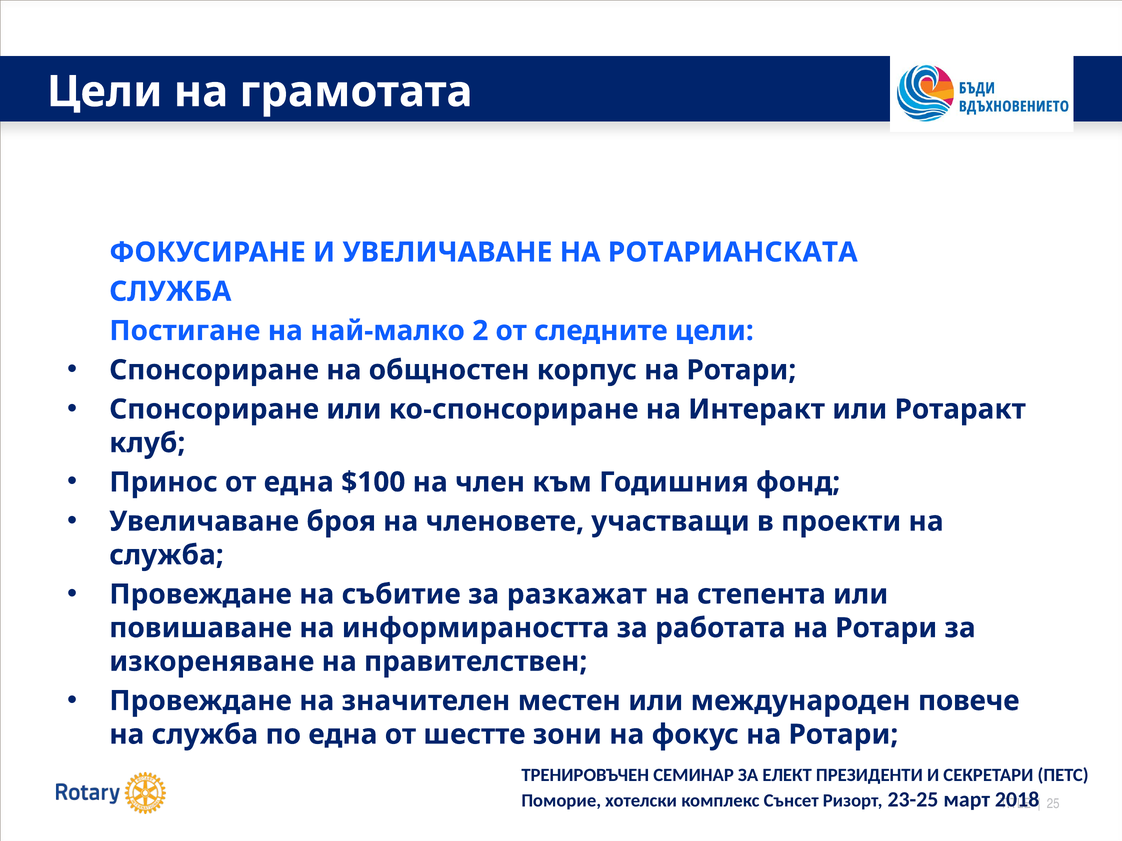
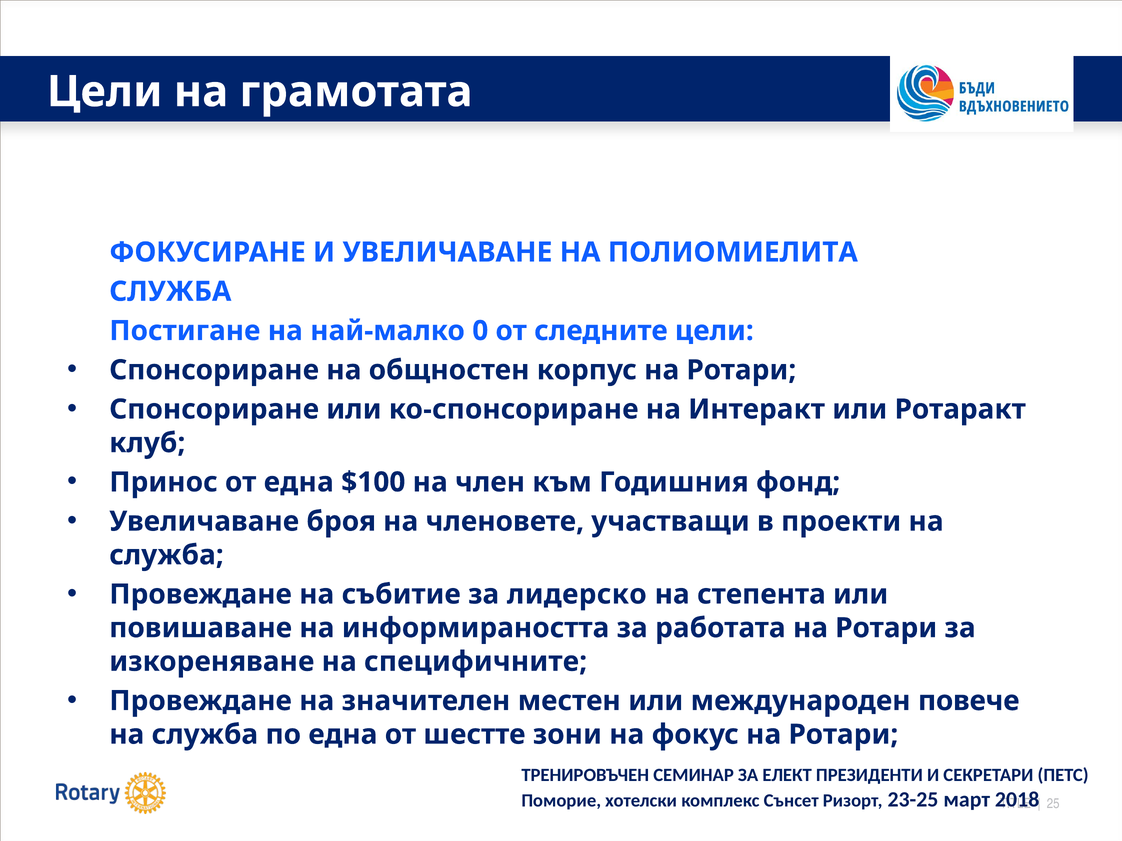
РОТАРИАНСКАТА: РОТАРИАНСКАТА -> ПОЛИОМИЕЛИТА (733, 252)
2: 2 -> 0 (480, 331)
разкажат: разкажат -> лидерско (577, 595)
правителствен: правителствен -> специфичните (476, 662)
